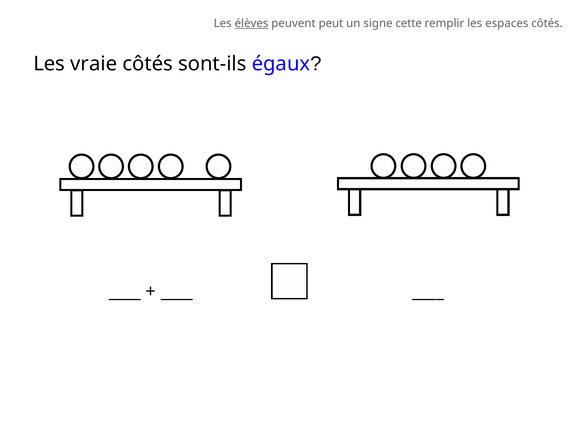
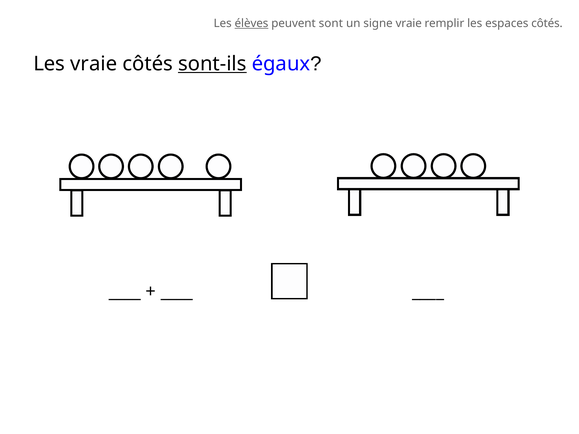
peut: peut -> sont (331, 23)
signe cette: cette -> vraie (409, 23)
sont-ils underline: none -> present (212, 64)
